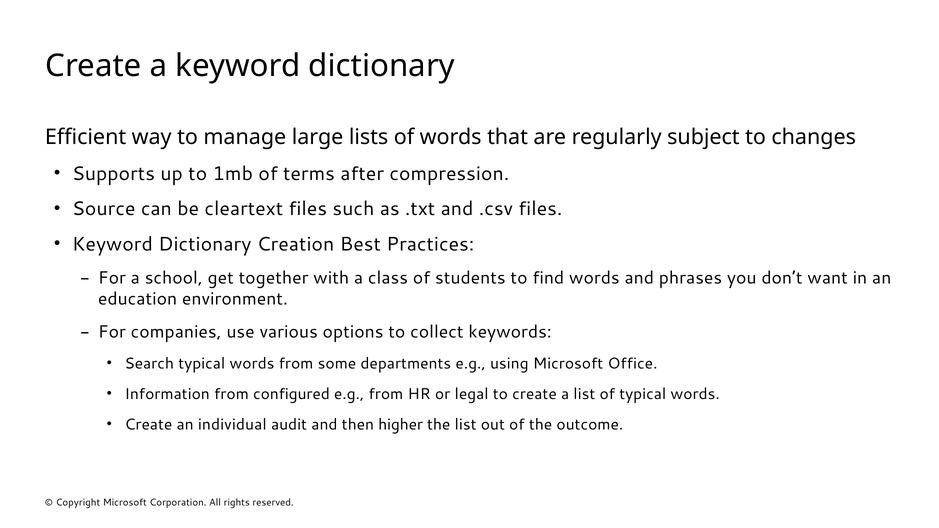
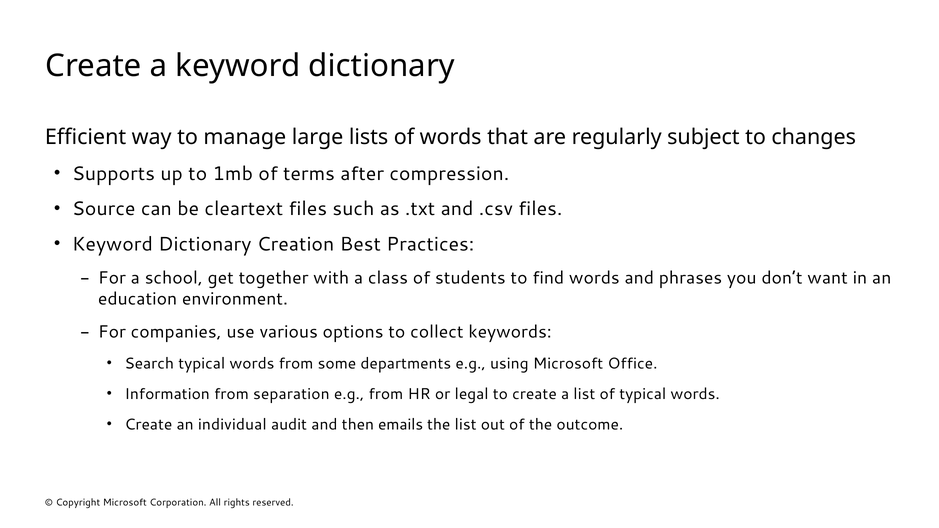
configured: configured -> separation (291, 394)
higher: higher -> emails (401, 425)
